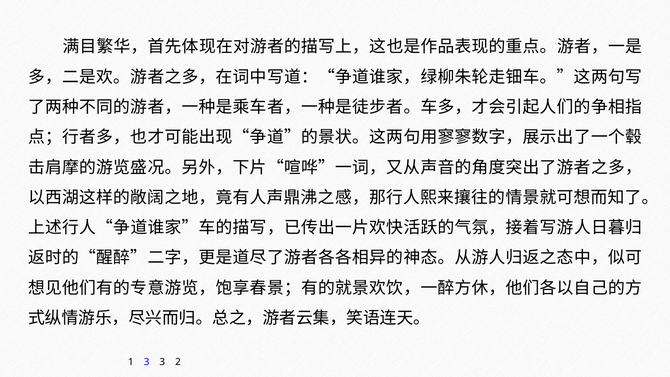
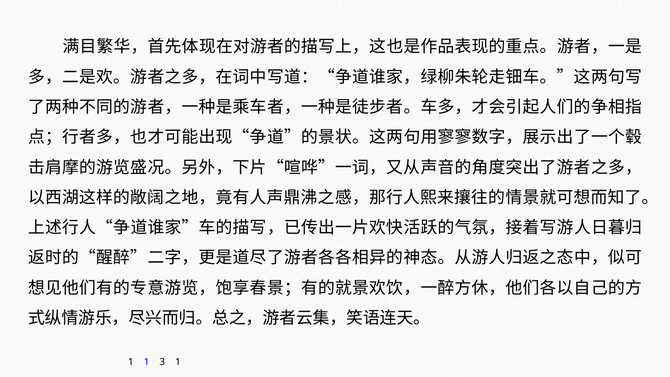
1 3: 3 -> 1 (147, 362)
3 2: 2 -> 1 (178, 362)
